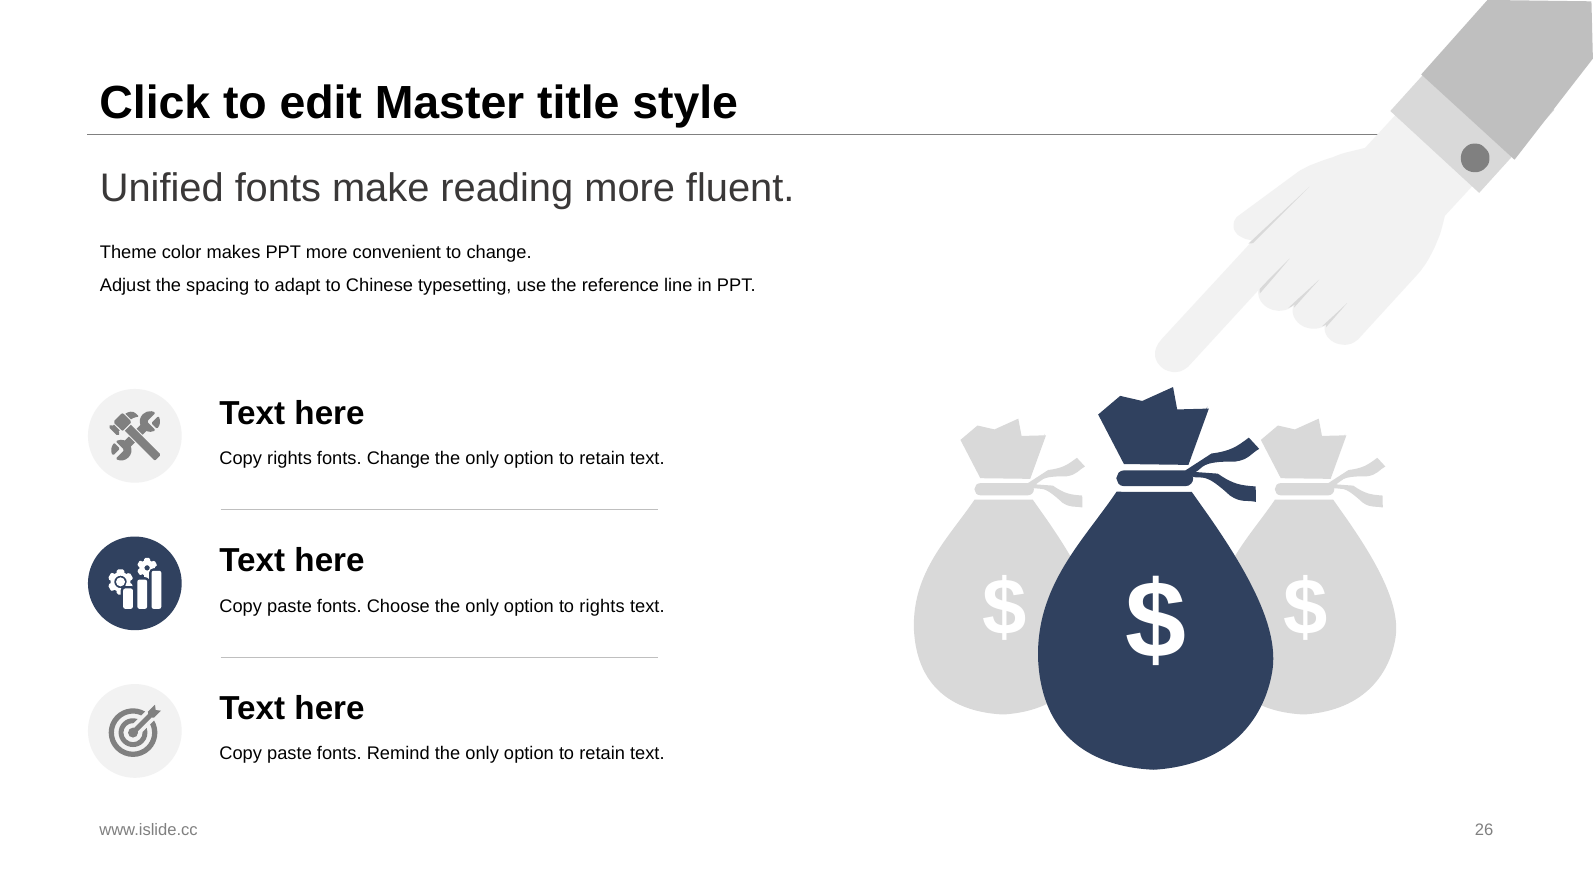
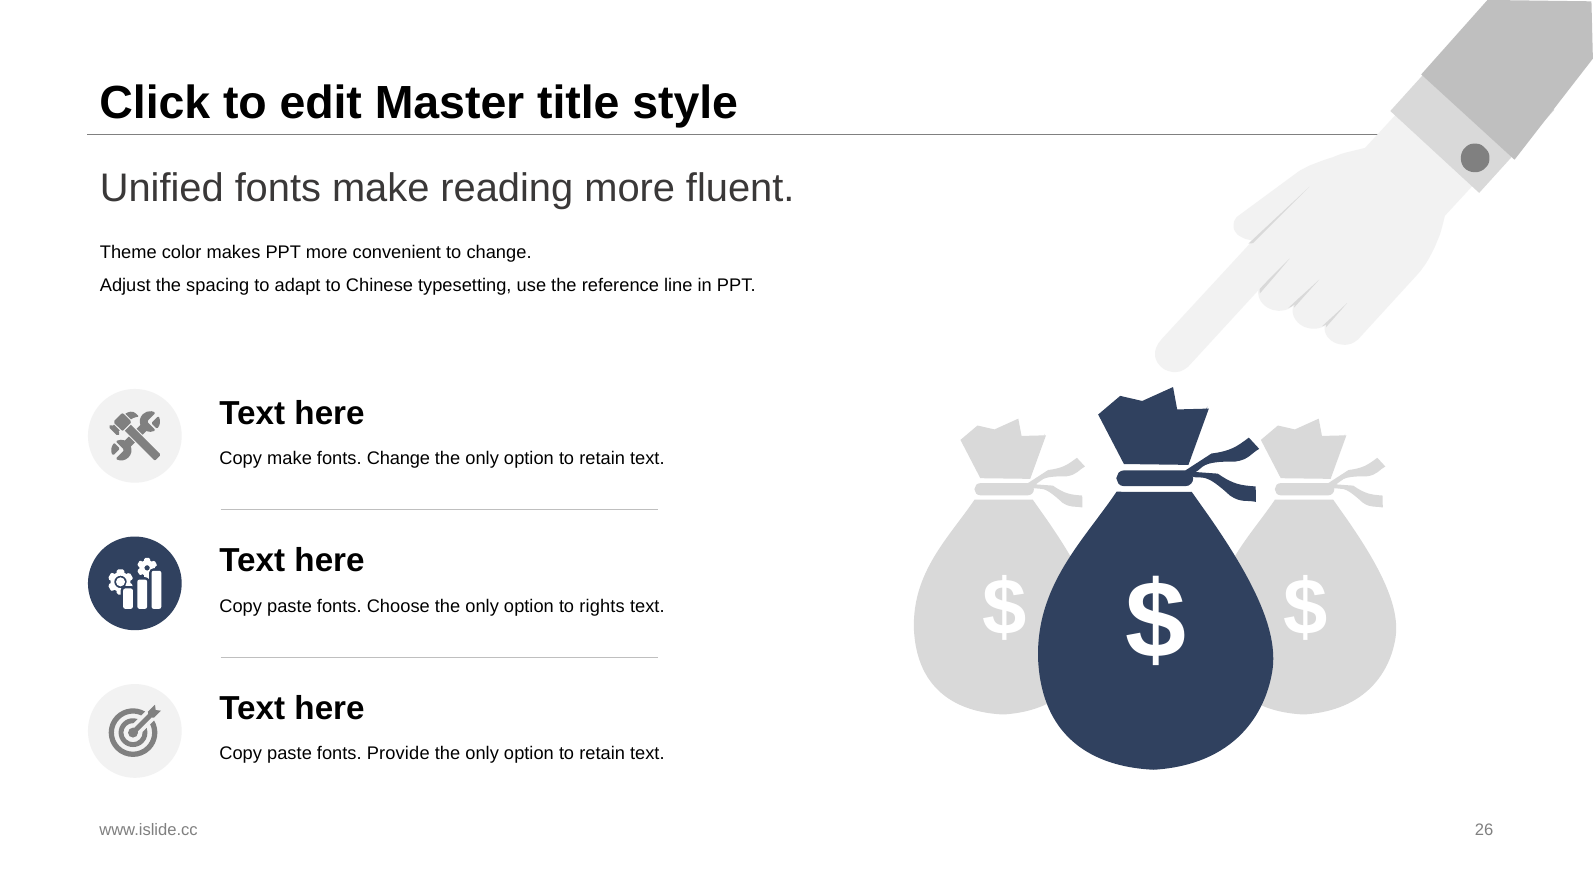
Copy rights: rights -> make (290, 459)
Remind: Remind -> Provide (398, 754)
